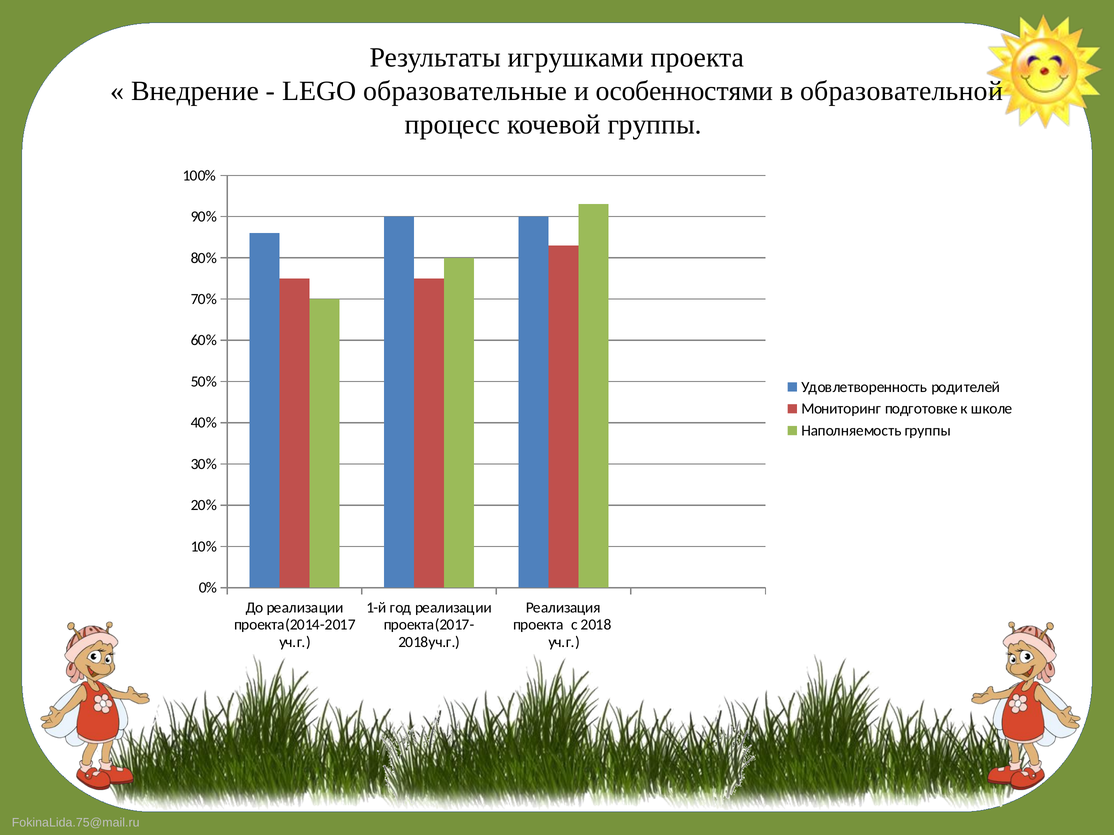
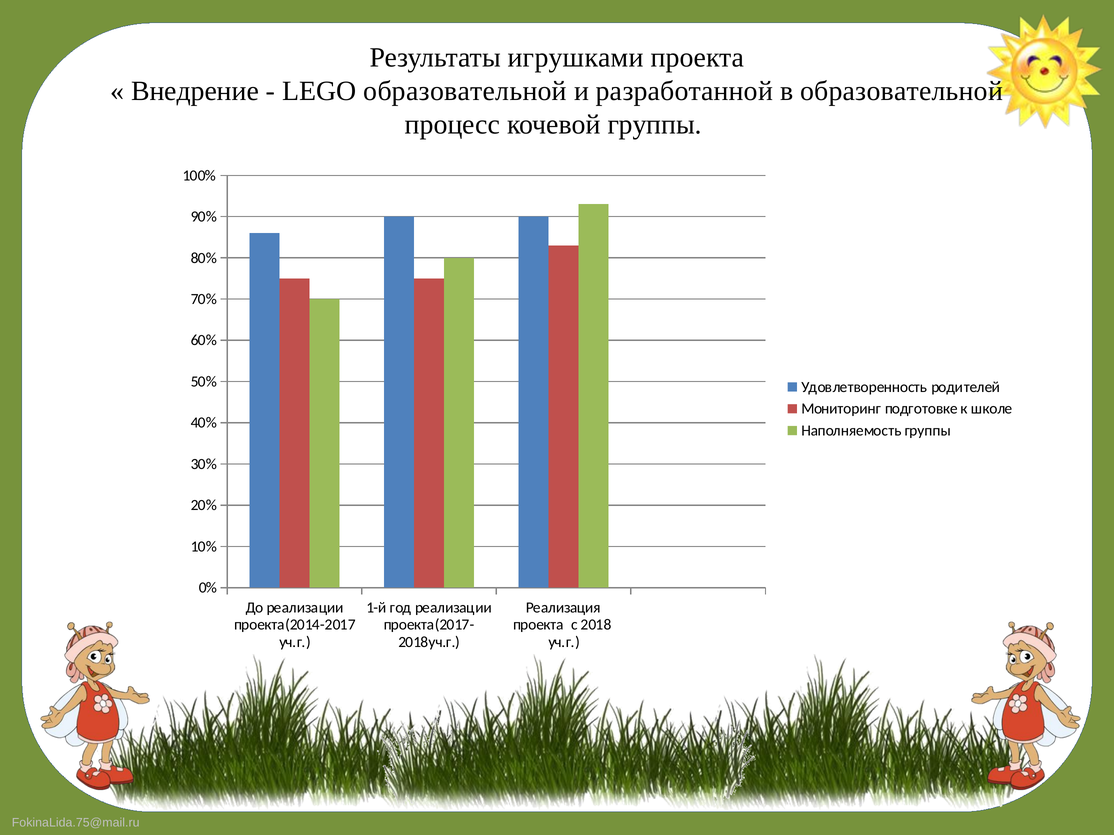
LEGO образовательные: образовательные -> образовательной (465, 91)
особенностями: особенностями -> разработанной (684, 91)
